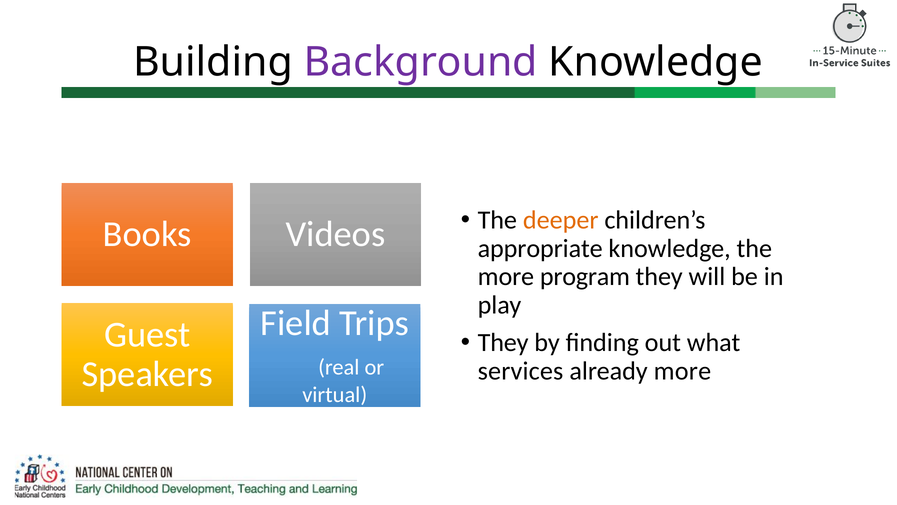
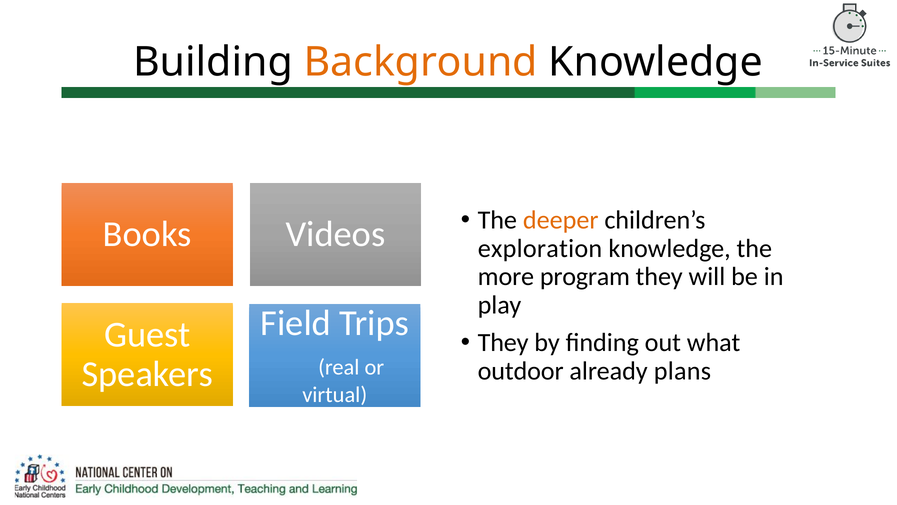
Background colour: purple -> orange (421, 62)
appropriate: appropriate -> exploration (540, 248)
services: services -> outdoor (521, 371)
already more: more -> plans (682, 371)
